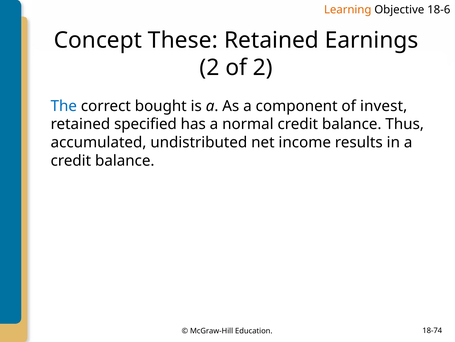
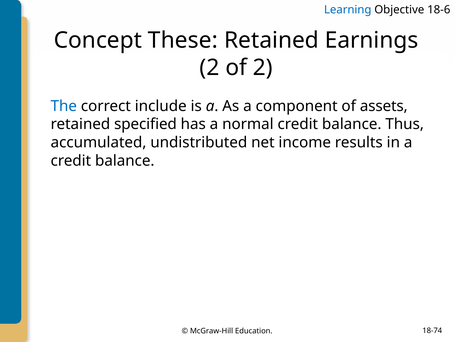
Learning colour: orange -> blue (348, 10)
bought: bought -> include (161, 106)
invest: invest -> assets (384, 106)
